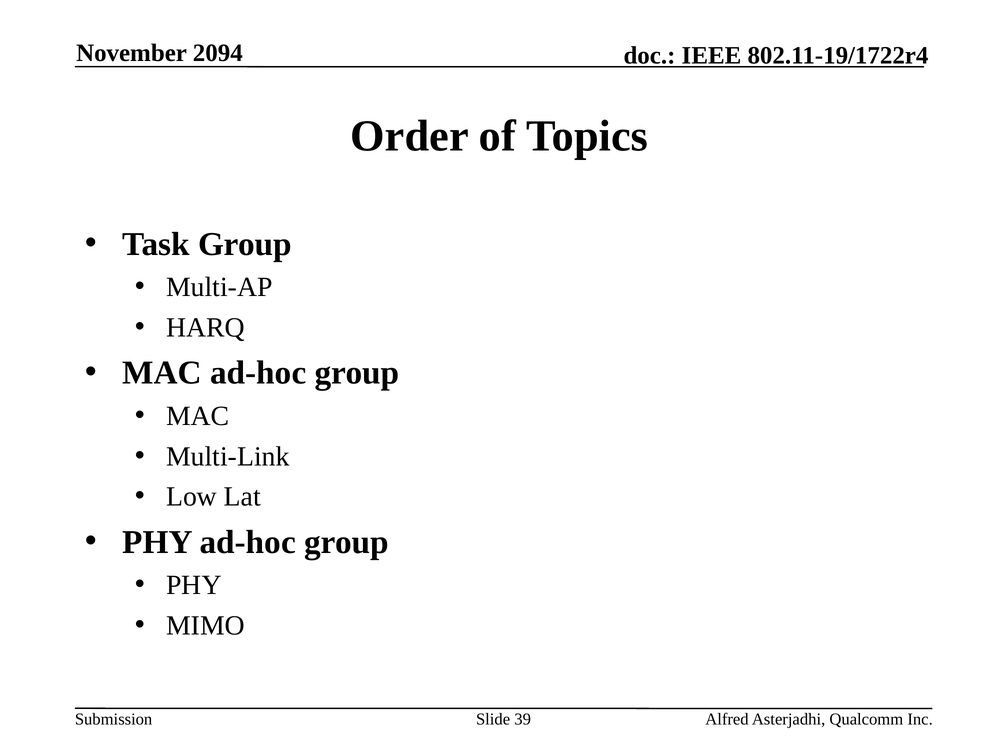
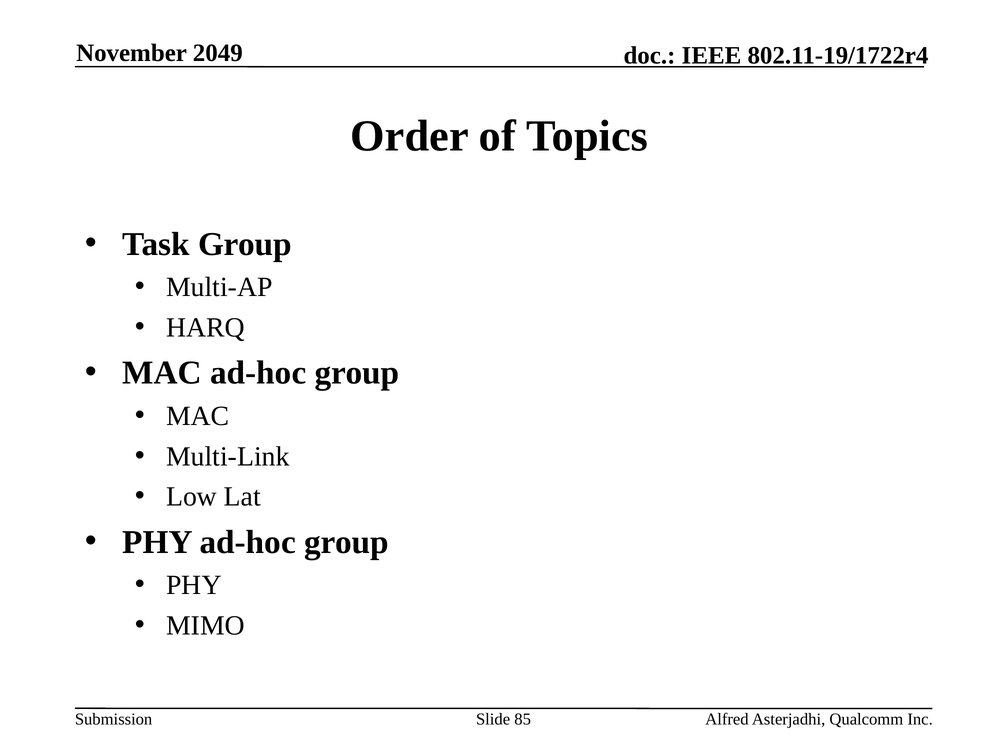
2094: 2094 -> 2049 (218, 53)
39: 39 -> 85 (523, 719)
